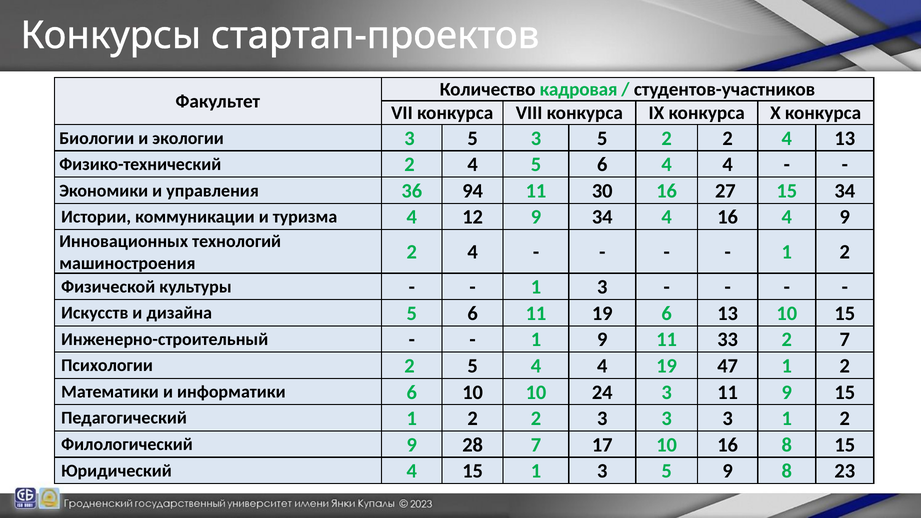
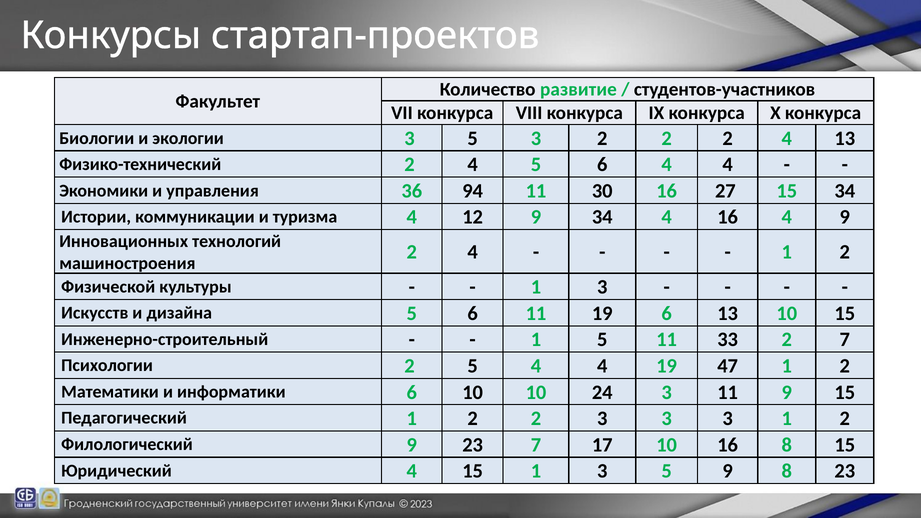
кадровая: кадровая -> развитие (578, 90)
5 3 5: 5 -> 2 (602, 138)
1 9: 9 -> 5 (602, 340)
9 28: 28 -> 23 (473, 445)
